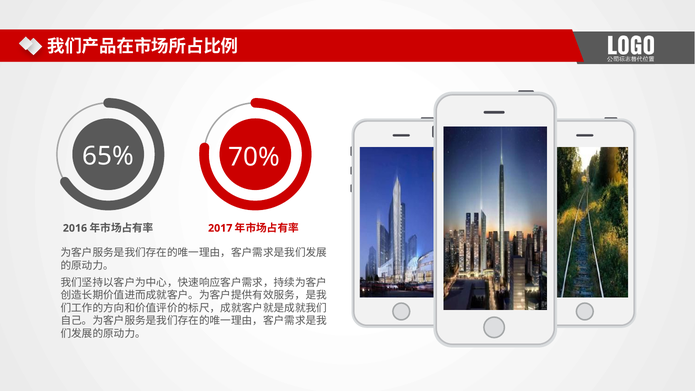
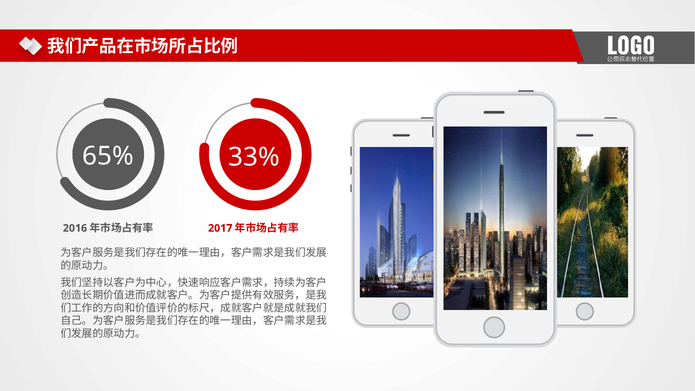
70%: 70% -> 33% (254, 157)
